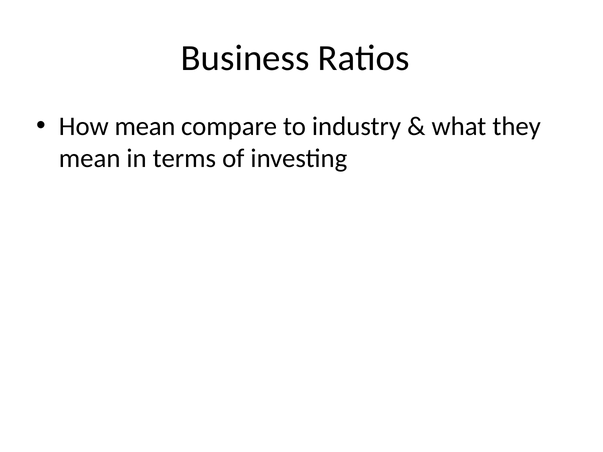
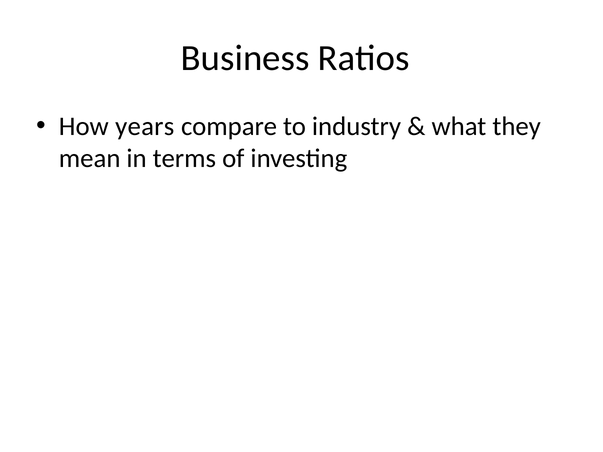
How mean: mean -> years (145, 126)
